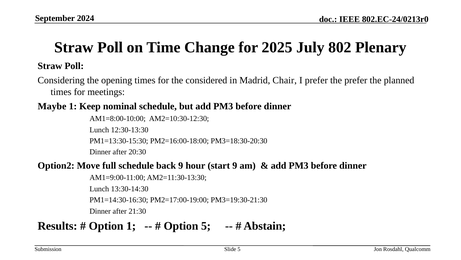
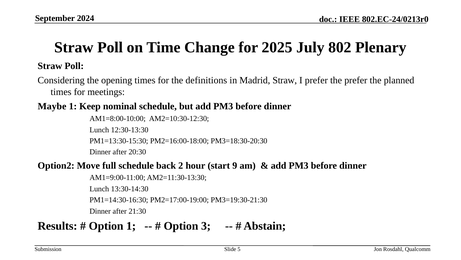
considered: considered -> definitions (206, 80)
Madrid Chair: Chair -> Straw (285, 80)
back 9: 9 -> 2 (181, 165)
Option 5: 5 -> 3 (206, 225)
